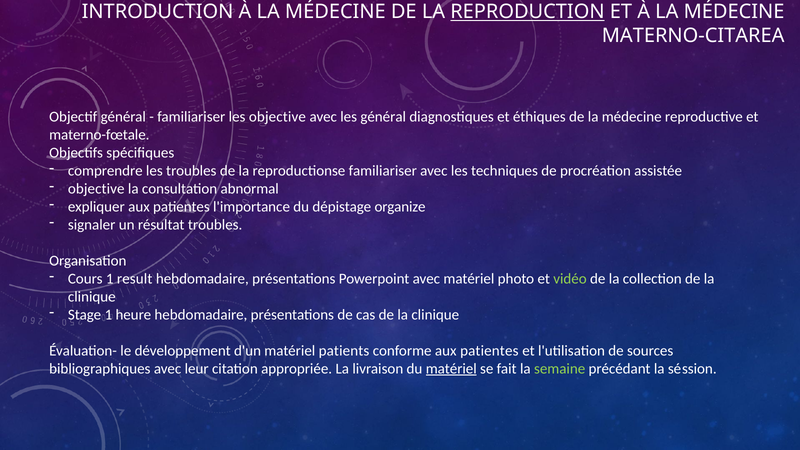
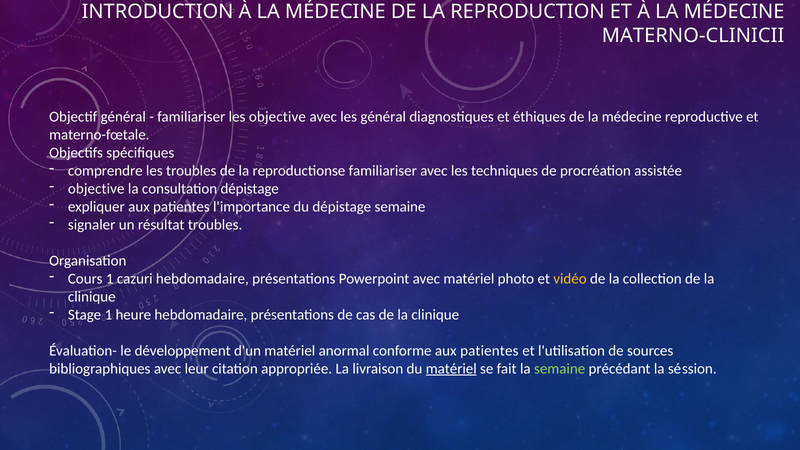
REPRODUCTION underline: present -> none (527, 12)
MATERNO-CITAREA: MATERNO-CITAREA -> MATERNO-CLINICII (693, 36)
consultation abnormal: abnormal -> dépistage (250, 189)
dépistage organize: organize -> semaine (400, 207)
result: result -> cazuri (135, 279)
vidéo colour: light green -> yellow (570, 279)
patients: patients -> anormal (344, 351)
